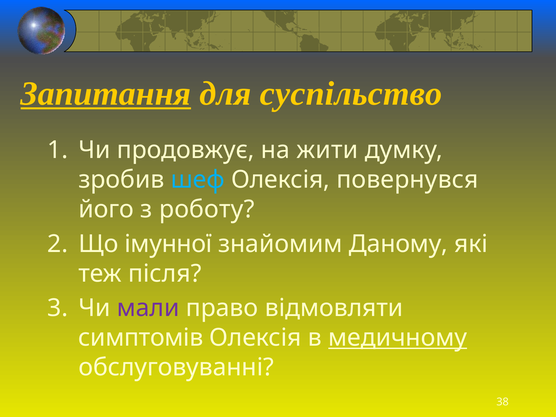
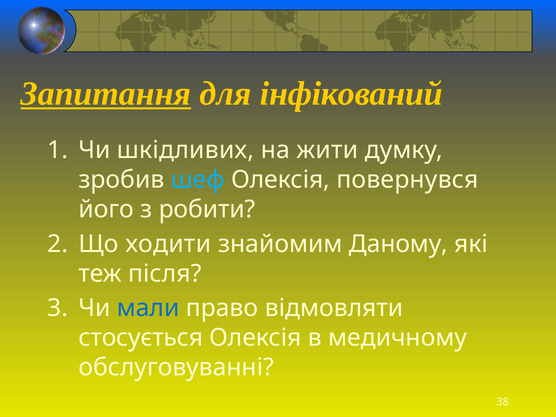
суспільство: суспільство -> інфікований (351, 94)
продовжує: продовжує -> шкідливих (186, 150)
роботу: роботу -> робити (207, 209)
імунної: імунної -> ходити (168, 244)
мали colour: purple -> blue (148, 308)
симптомів: симптомів -> стосується (141, 338)
медичному underline: present -> none (398, 338)
